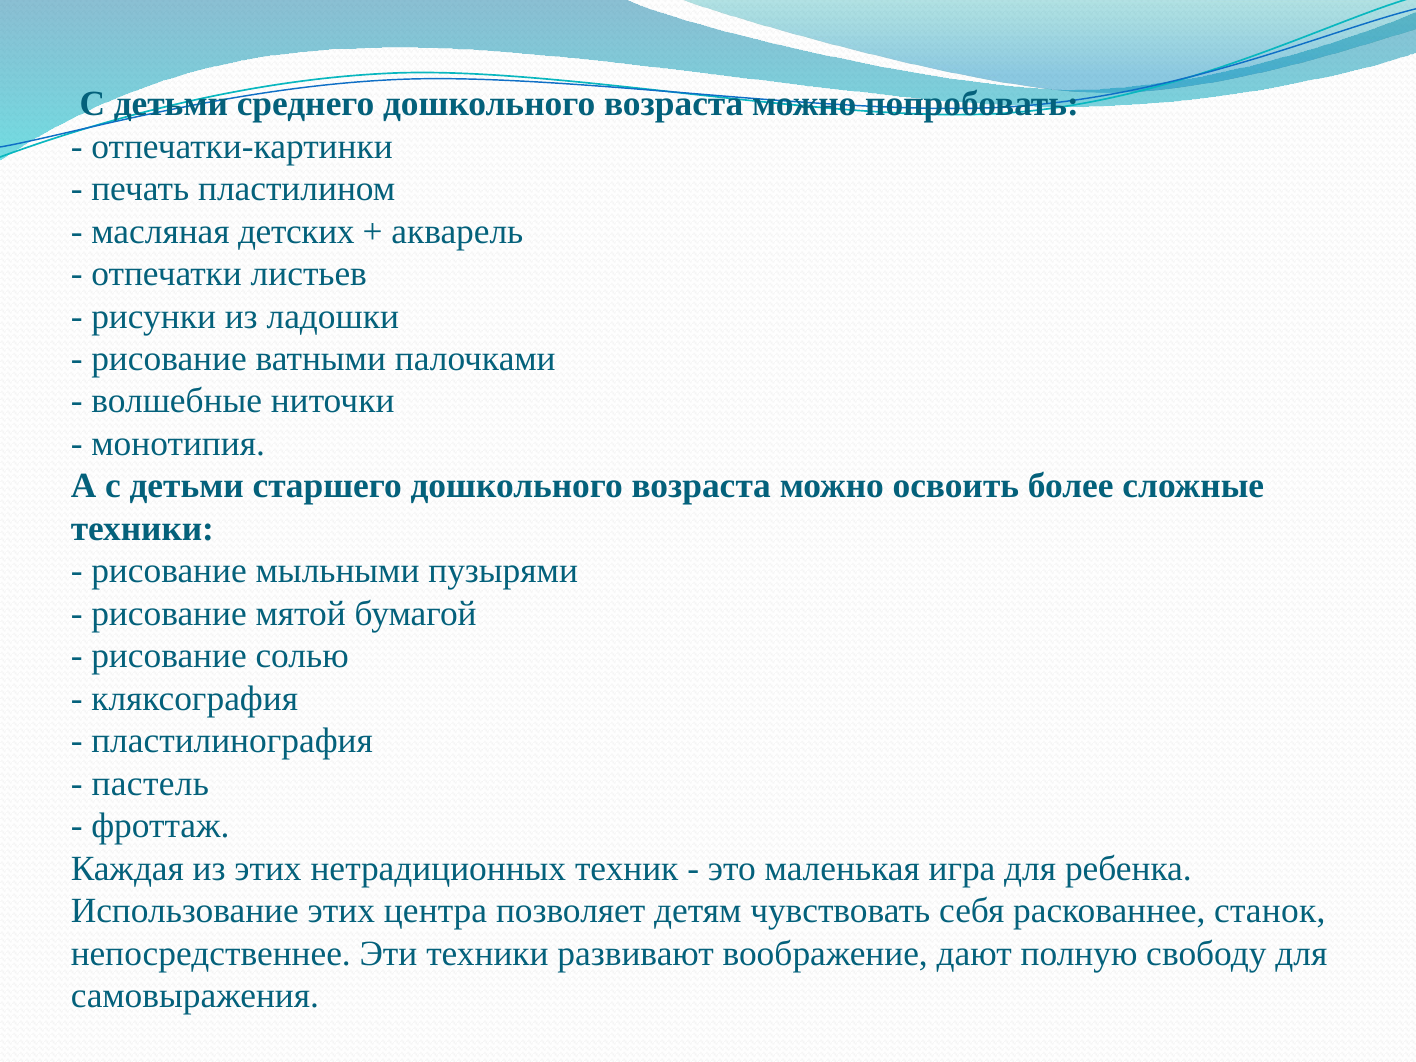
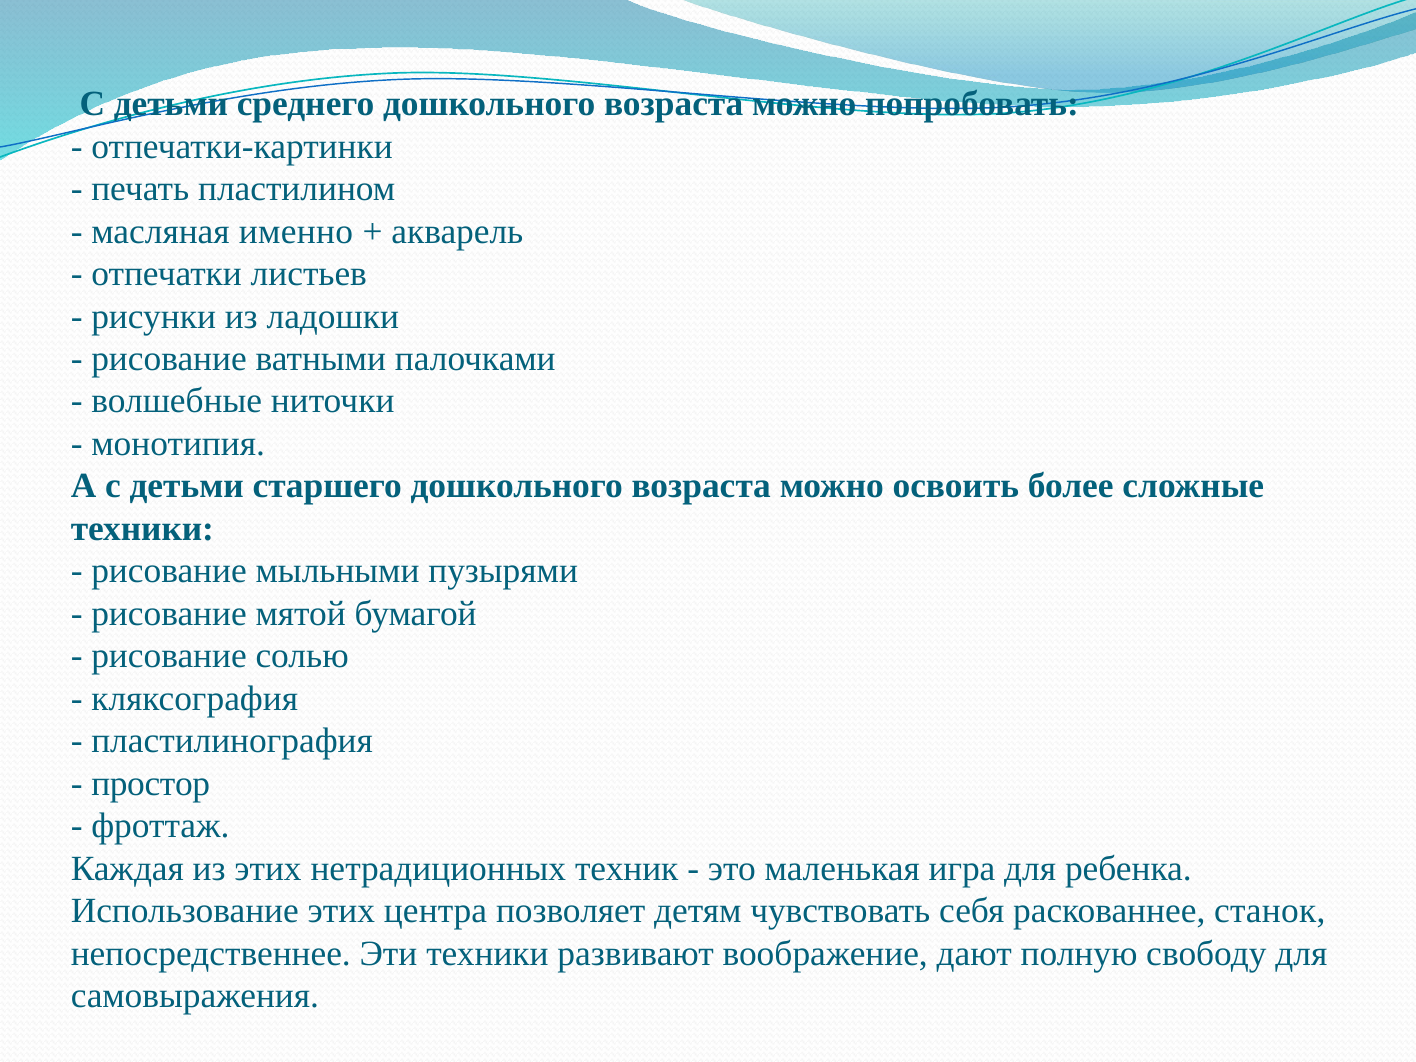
детских: детских -> именно (296, 231)
пастель: пастель -> простор (151, 784)
